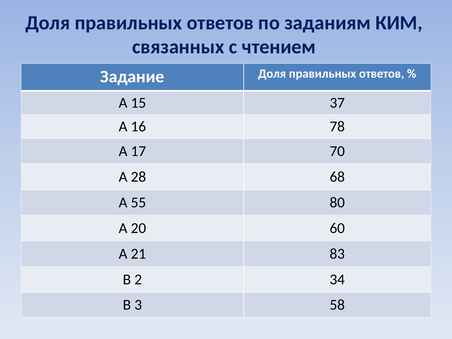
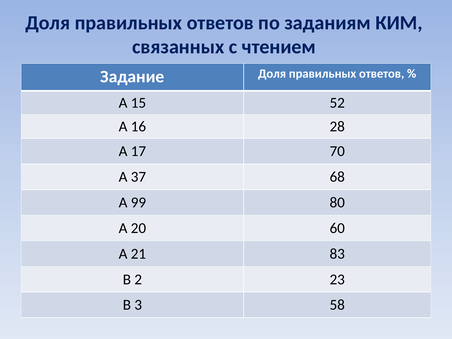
37: 37 -> 52 (337, 103)
78: 78 -> 28 (337, 127)
28: 28 -> 37 (138, 177)
55: 55 -> 99 (138, 203)
34: 34 -> 23 (337, 279)
